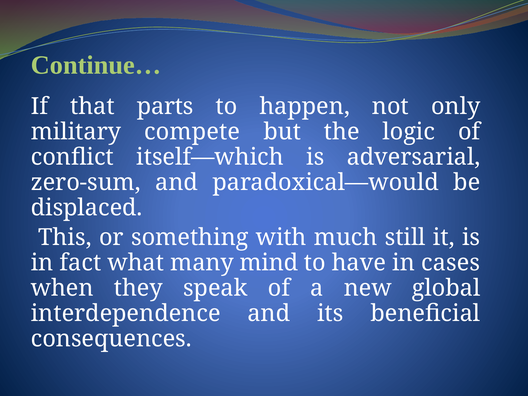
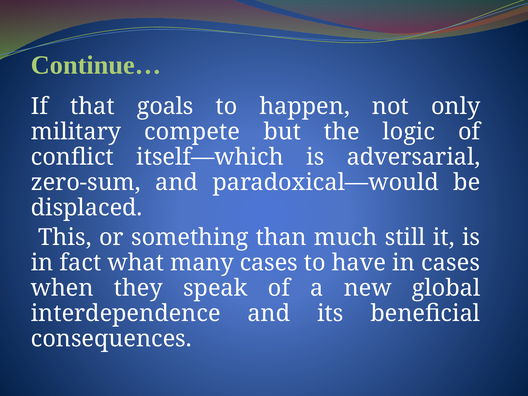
parts: parts -> goals (165, 106)
with: with -> than (281, 237)
many mind: mind -> cases (269, 263)
